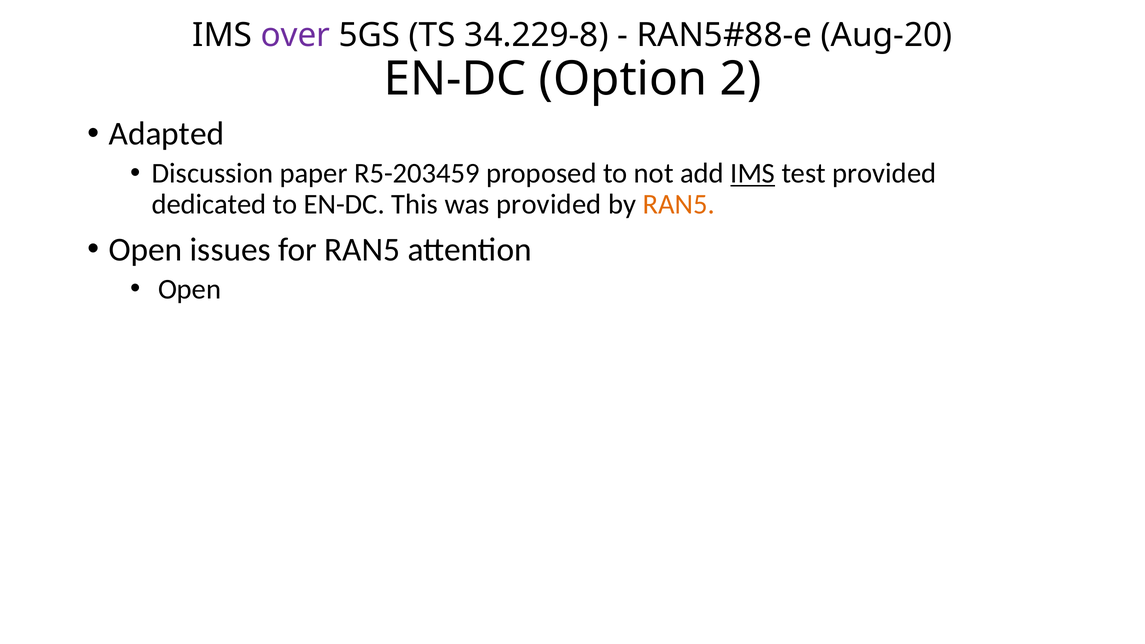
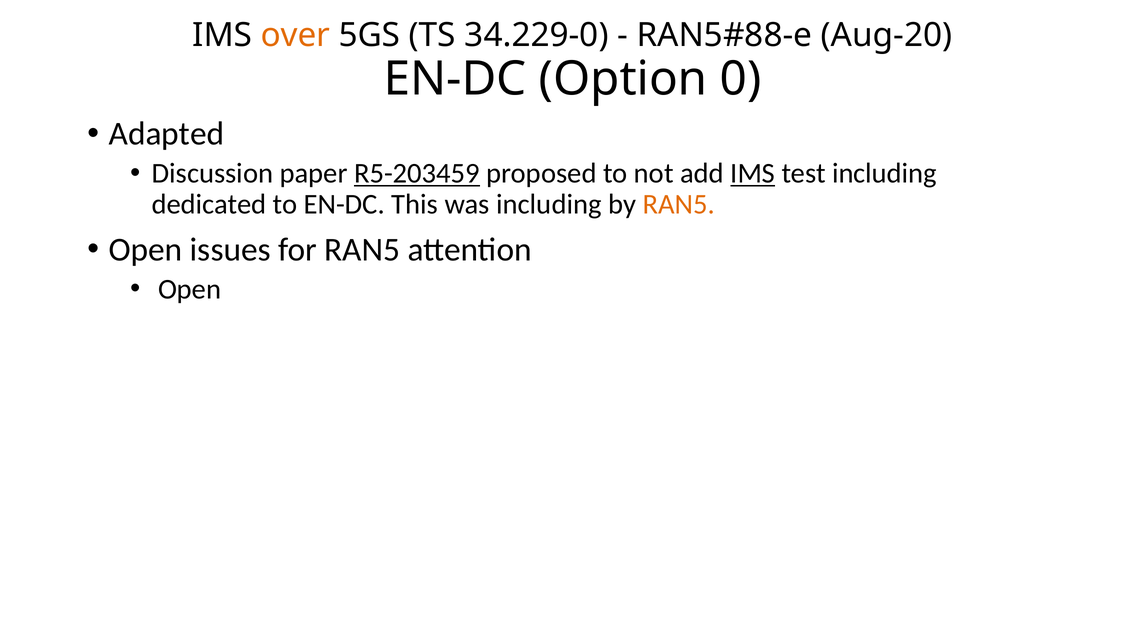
over colour: purple -> orange (295, 35)
34.229-8: 34.229-8 -> 34.229-0 (537, 35)
2: 2 -> 0 (741, 79)
R5-203459 underline: none -> present (417, 173)
test provided: provided -> including (884, 173)
was provided: provided -> including (549, 204)
